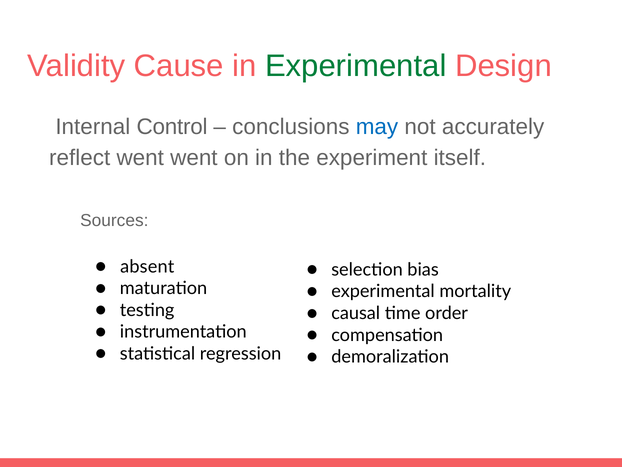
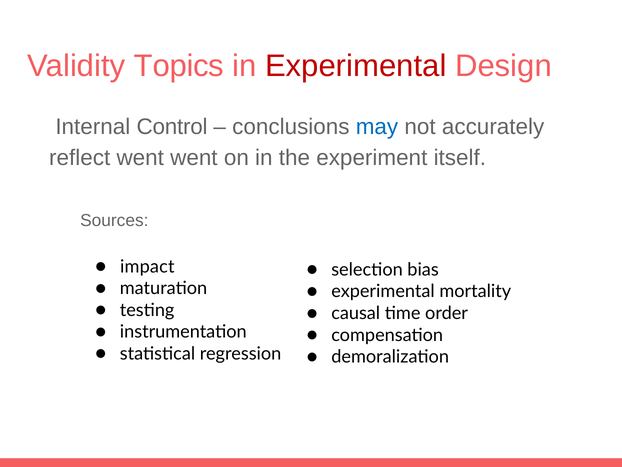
Cause: Cause -> Topics (179, 66)
Experimental colour: green -> red (356, 66)
absent: absent -> impact (147, 266)
